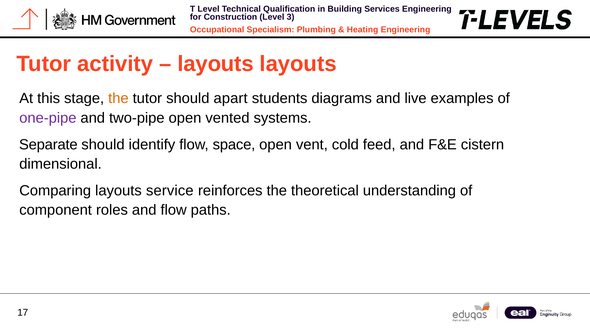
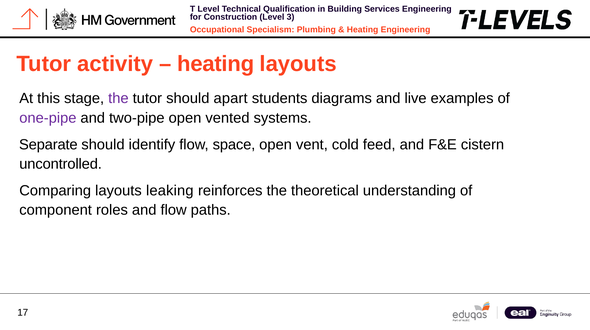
layouts: layouts -> heating (216, 64)
the colour: orange -> purple (118, 98)
dimensional: dimensional -> uncontrolled (61, 164)
service: service -> leaking (170, 191)
